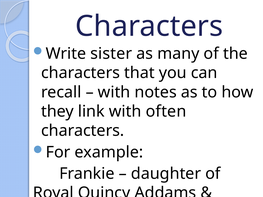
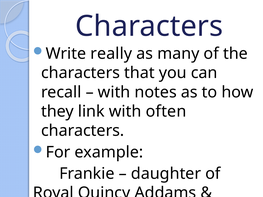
Write sister: sister -> really (111, 54)
